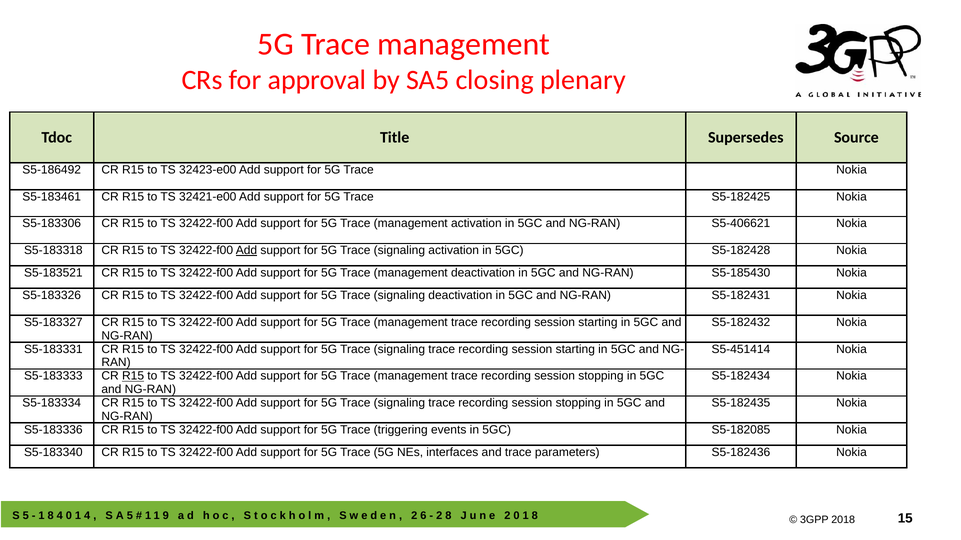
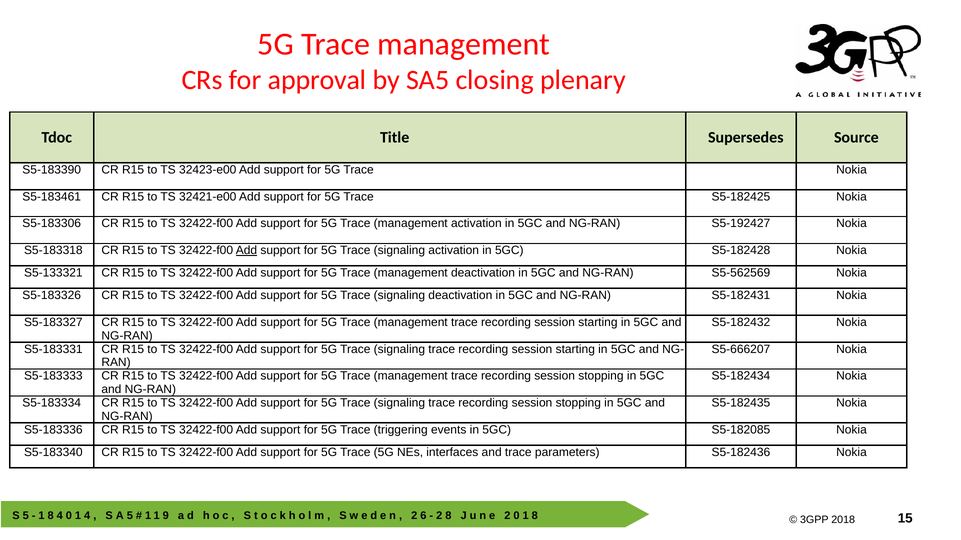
S5‑186492: S5‑186492 -> S5‑183390 (52, 170)
S5-406621: S5-406621 -> S5-192427 (741, 224)
S5‑183521: S5‑183521 -> S5‑133321 (53, 273)
S5-185430: S5-185430 -> S5-562569 (741, 273)
S5-451414: S5-451414 -> S5-666207 (741, 349)
R15 underline: present -> none (133, 376)
